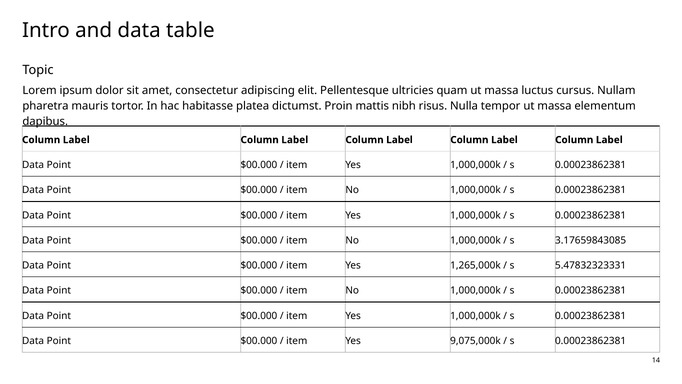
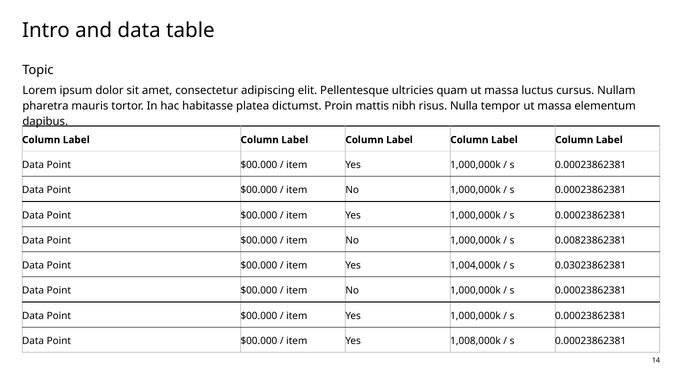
3.17659843085: 3.17659843085 -> 0.00823862381 (591, 240)
1,265,000k: 1,265,000k -> 1,004,000k (475, 265)
5.47832323331: 5.47832323331 -> 0.03023862381 (591, 265)
9,075,000k: 9,075,000k -> 1,008,000k (475, 341)
